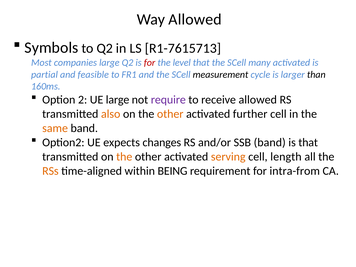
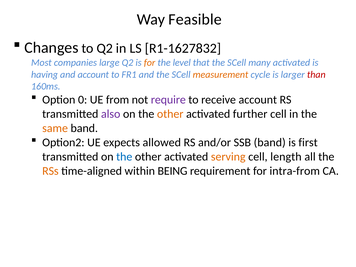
Way Allowed: Allowed -> Feasible (195, 19)
Symbols: Symbols -> Changes (51, 48)
R1-7615713: R1-7615713 -> R1-1627832 (183, 48)
for colour: red -> orange (150, 63)
partial: partial -> having (45, 75)
and feasible: feasible -> account (93, 75)
measurement colour: black -> orange (221, 75)
than colour: black -> red (316, 75)
2: 2 -> 0 (83, 100)
UE large: large -> from (118, 100)
receive allowed: allowed -> account (258, 100)
also colour: orange -> purple (111, 114)
changes: changes -> allowed (162, 142)
is that: that -> first (308, 142)
the colour: orange -> blue (124, 157)
